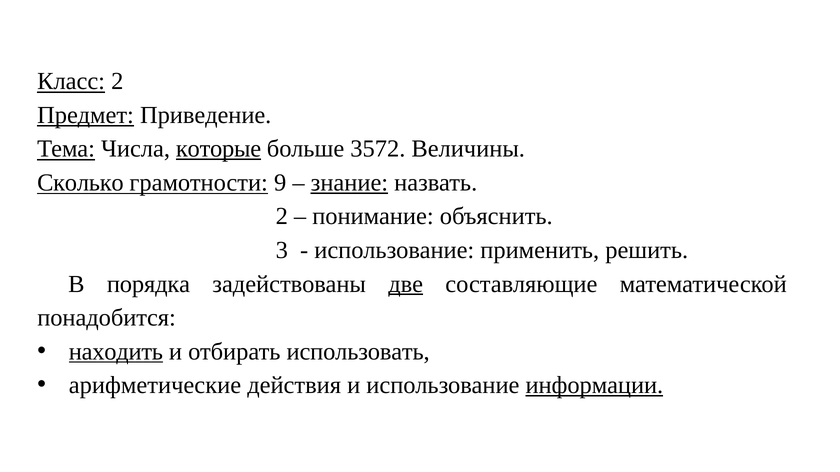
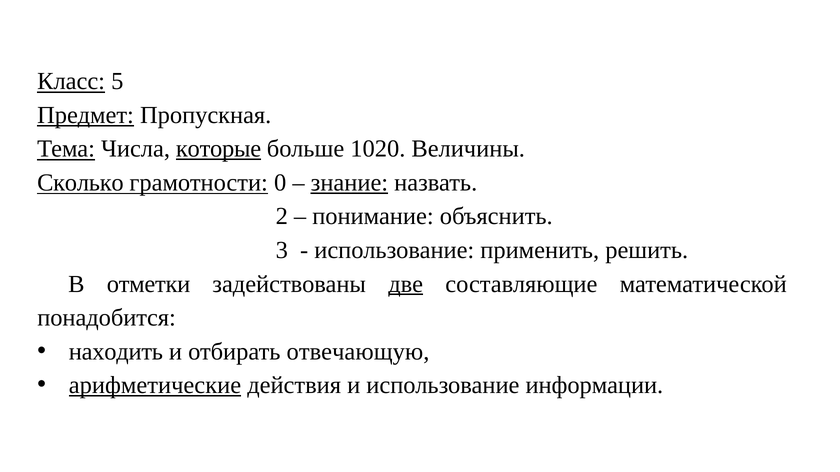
Класс 2: 2 -> 5 (117, 81)
Приведение: Приведение -> Пропускная (206, 115)
3572: 3572 -> 1020 (378, 149)
9: 9 -> 0 (280, 183)
порядка: порядка -> отметки (149, 284)
находить underline: present -> none (116, 352)
использовать: использовать -> отвечающую (358, 352)
арифметические underline: none -> present (155, 386)
информации underline: present -> none (594, 386)
